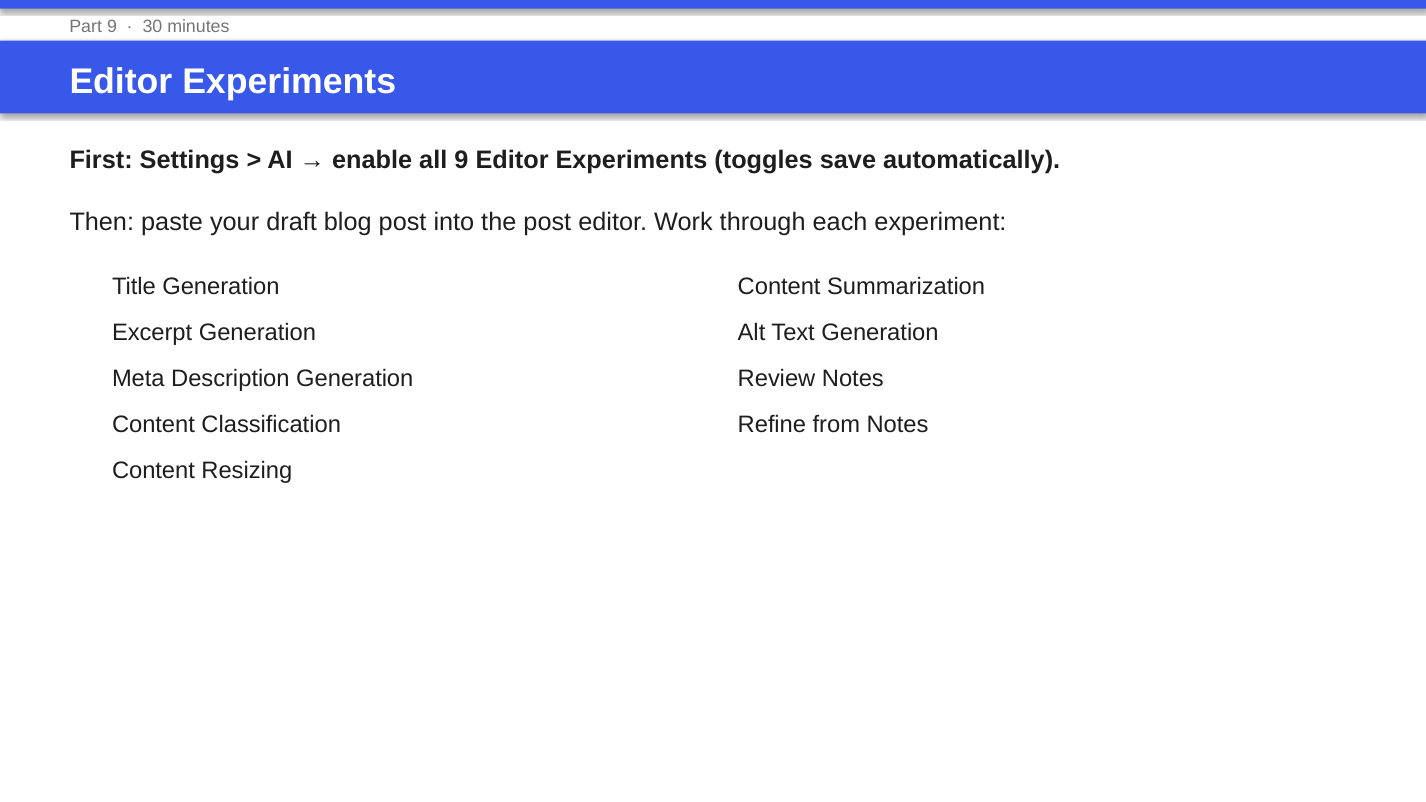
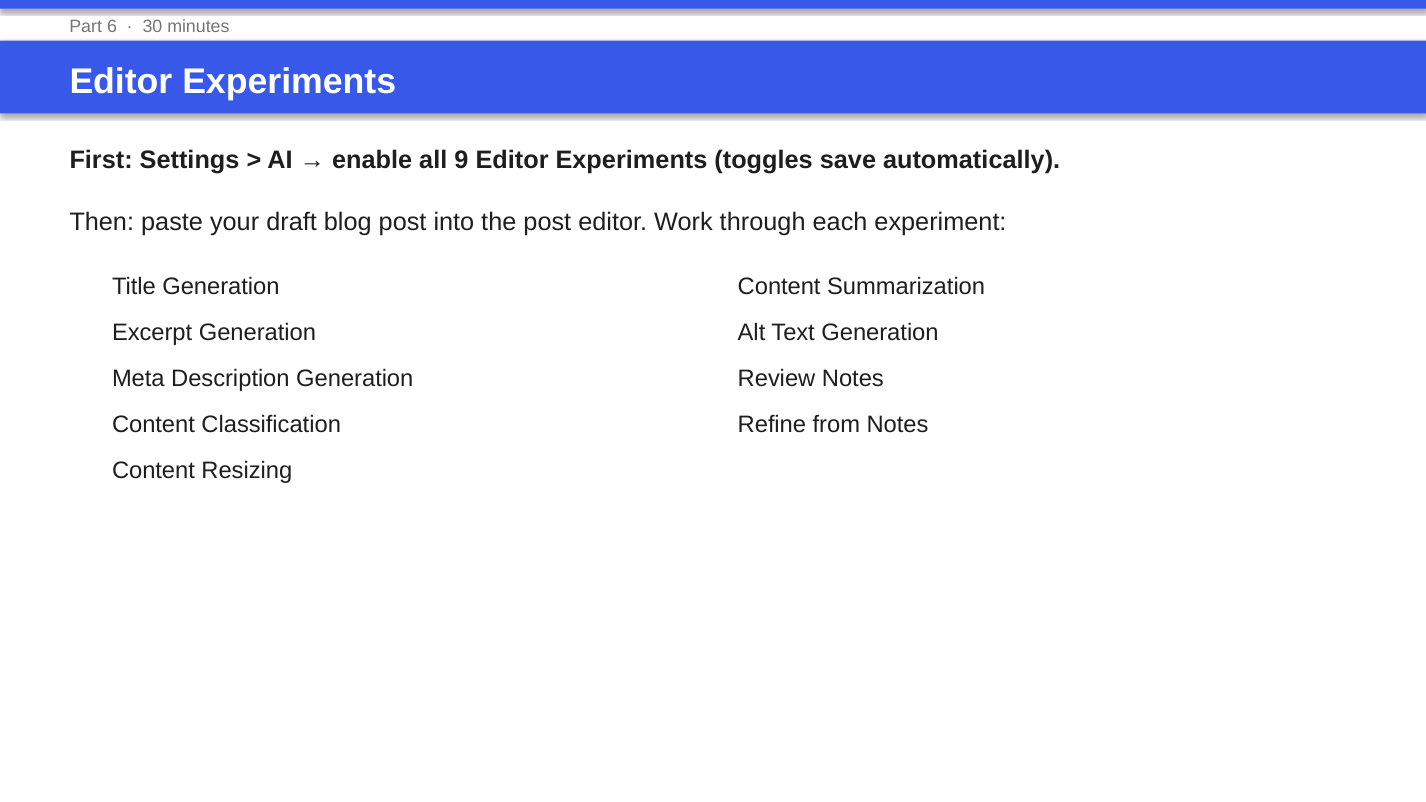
Part 9: 9 -> 6 (112, 27)
